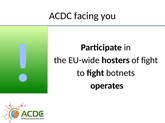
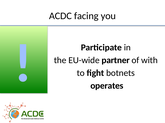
hosters: hosters -> partner (116, 61)
of fight: fight -> with (149, 61)
